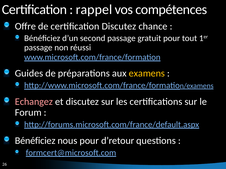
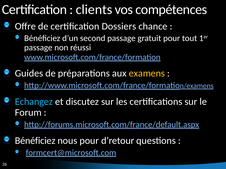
rappel: rappel -> clients (94, 9)
certification Discutez: Discutez -> Dossiers (119, 26)
Echangez colour: pink -> light blue (34, 102)
